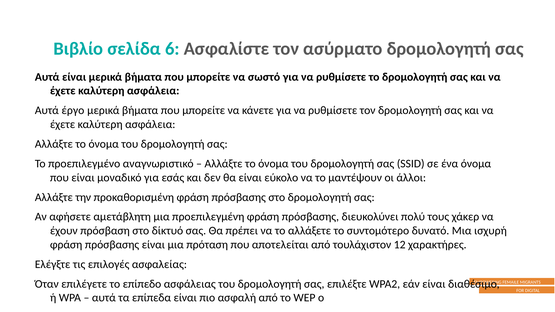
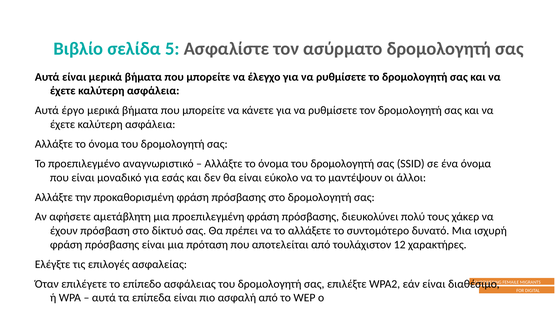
6: 6 -> 5 (172, 49)
σωστό: σωστό -> έλεγχο (264, 77)
